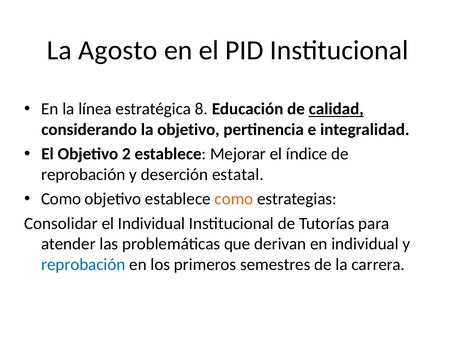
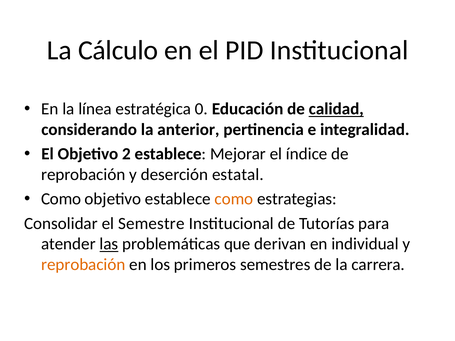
Agosto: Agosto -> Cálculo (118, 51)
8: 8 -> 0 (201, 109)
la objetivo: objetivo -> anterior (188, 130)
el Individual: Individual -> Semestre (151, 224)
las underline: none -> present (109, 244)
reprobación colour: blue -> orange (83, 265)
